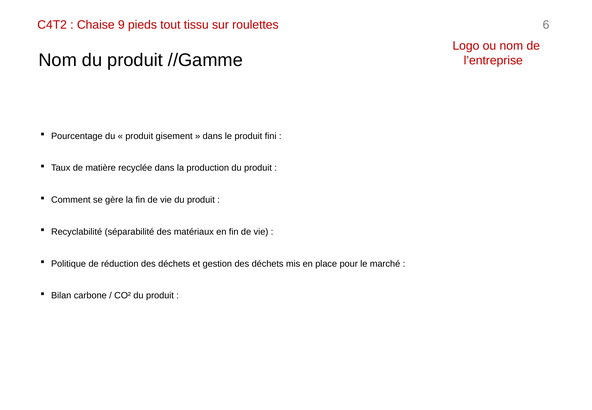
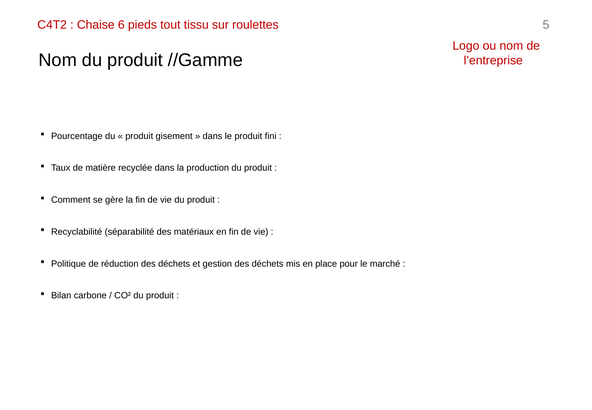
9: 9 -> 6 (121, 25)
6: 6 -> 5 (546, 25)
